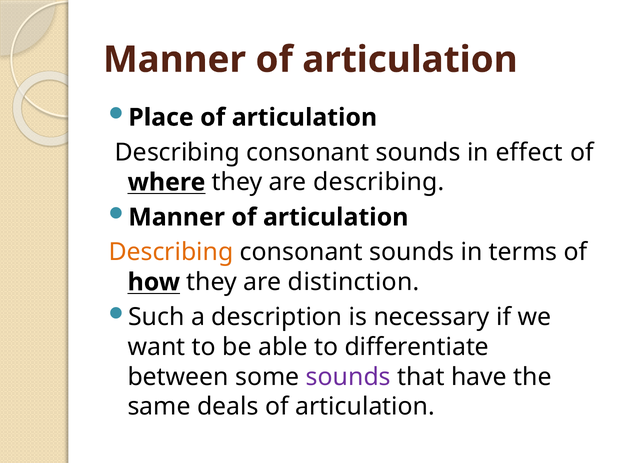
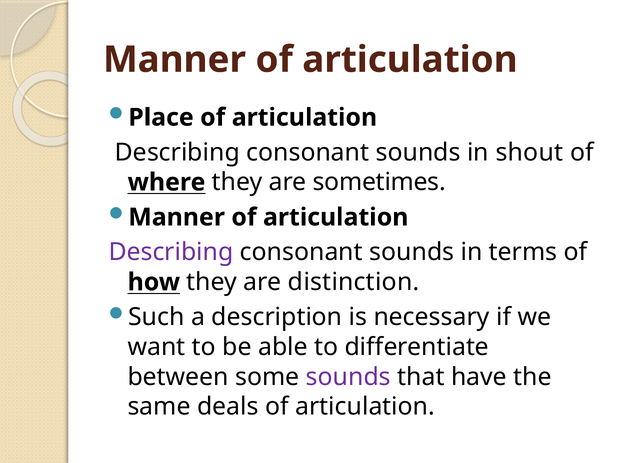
effect: effect -> shout (529, 152)
are describing: describing -> sometimes (379, 182)
Describing colour: orange -> purple (171, 252)
